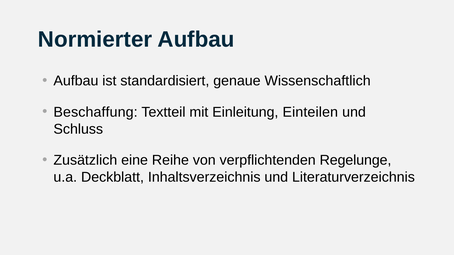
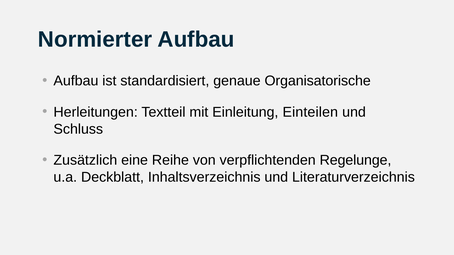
Wissenschaftlich: Wissenschaftlich -> Organisatorische (318, 81)
Beschaffung: Beschaffung -> Herleitungen (96, 112)
